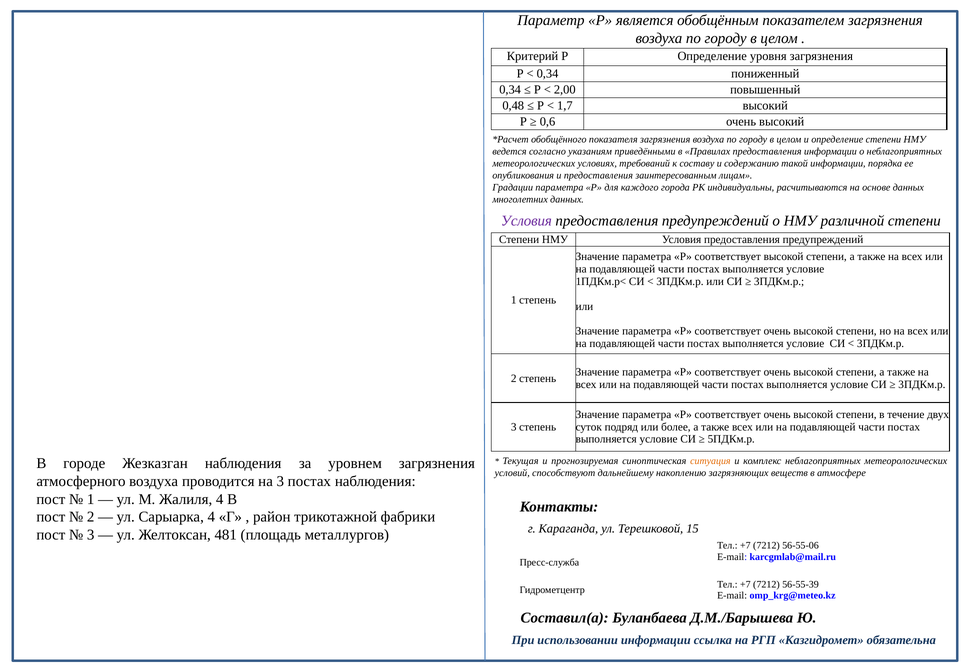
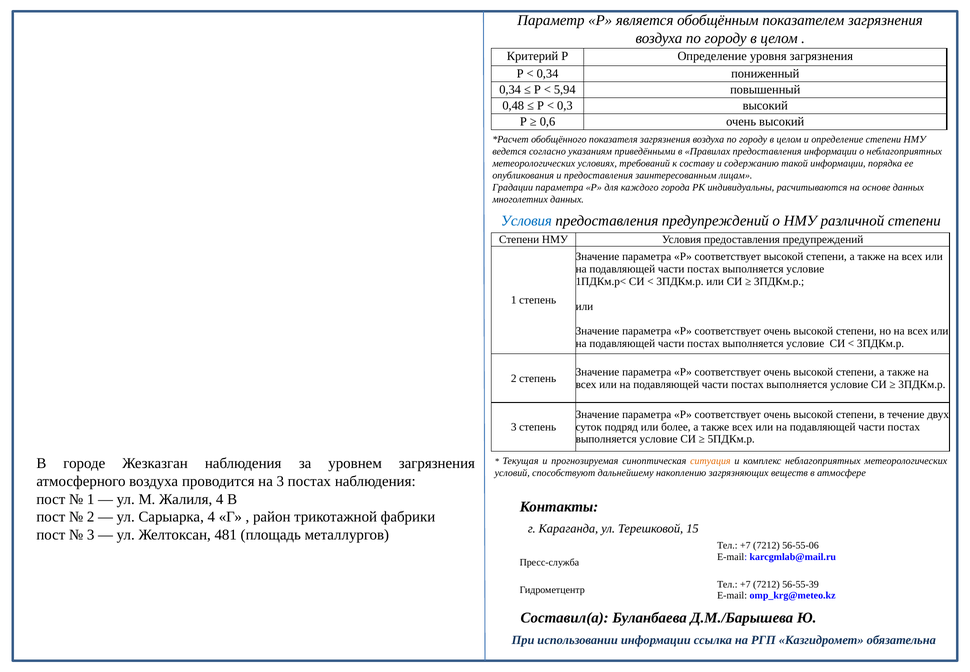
2,00: 2,00 -> 5,94 (565, 89)
1,7: 1,7 -> 0,3 (565, 105)
Условия colour: purple -> blue (526, 221)
